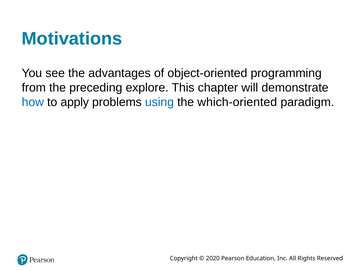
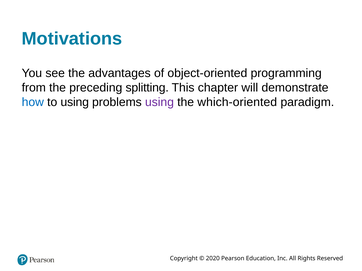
explore: explore -> splitting (147, 88)
to apply: apply -> using (75, 102)
using colour: blue -> purple (159, 102)
